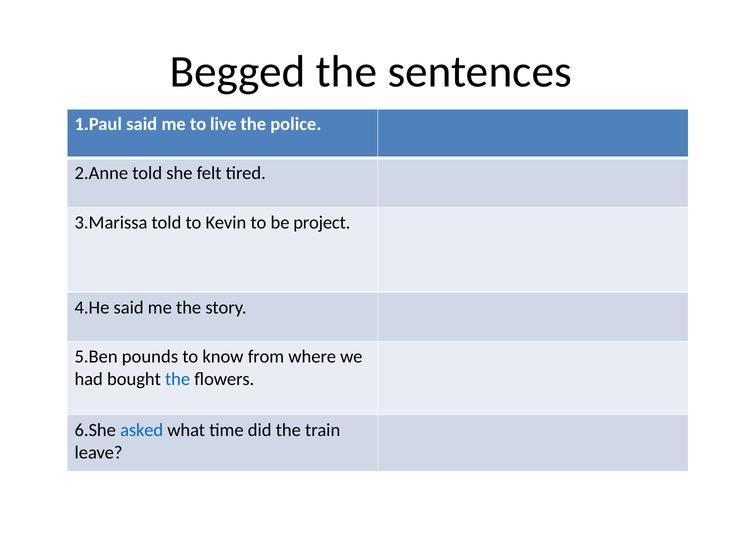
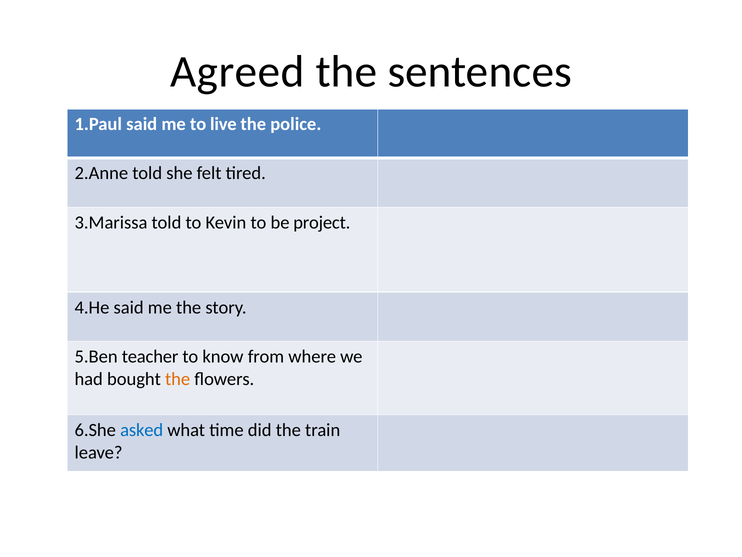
Begged: Begged -> Agreed (237, 72)
pounds: pounds -> teacher (150, 356)
the colour: blue -> orange (178, 379)
